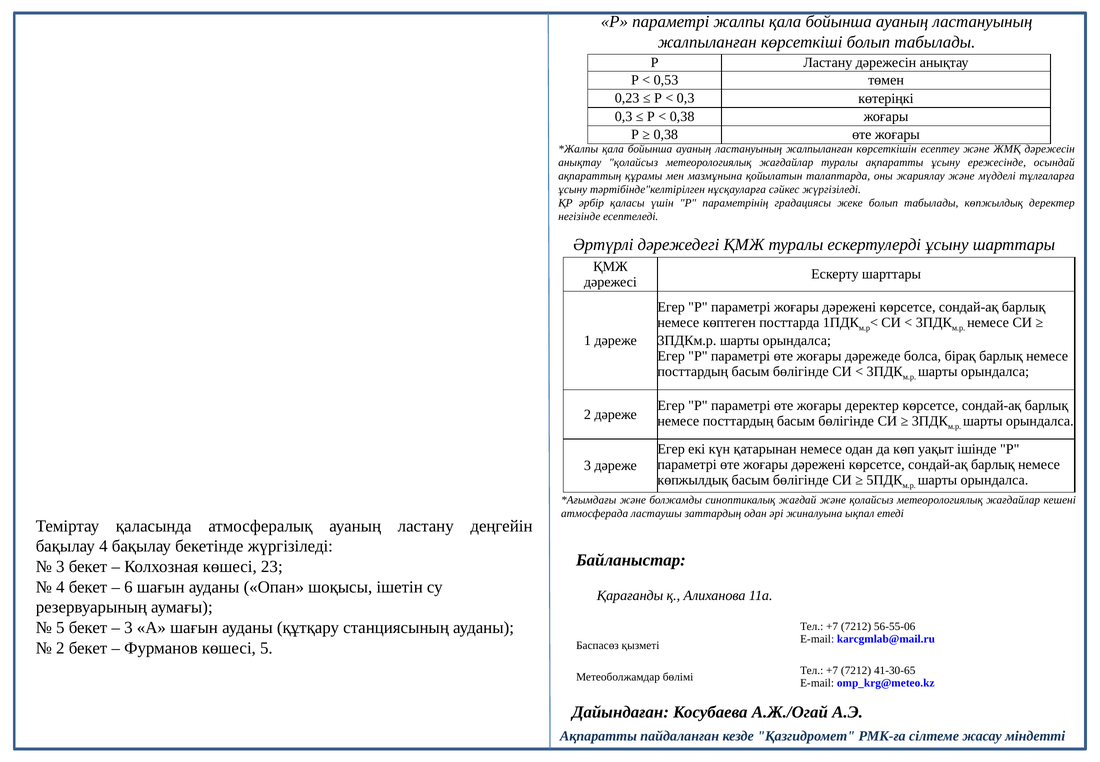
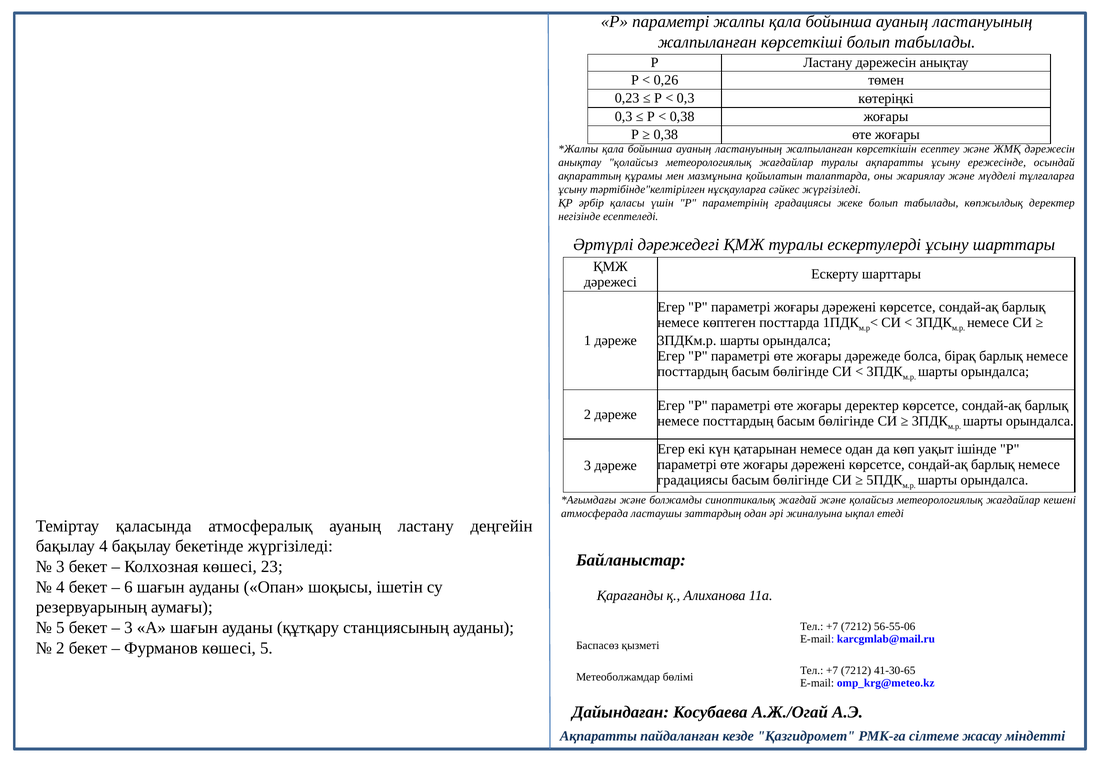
0,53: 0,53 -> 0,26 (666, 80)
көпжылдық: көпжылдық -> градациясы (693, 480)
